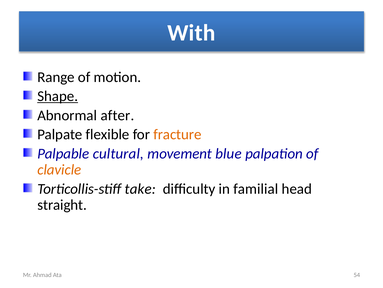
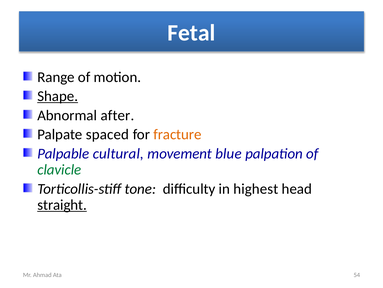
With: With -> Fetal (191, 33)
flexible: flexible -> spaced (107, 134)
clavicle colour: orange -> green (59, 169)
take: take -> tone (140, 188)
familial: familial -> highest (256, 188)
straight underline: none -> present (62, 204)
